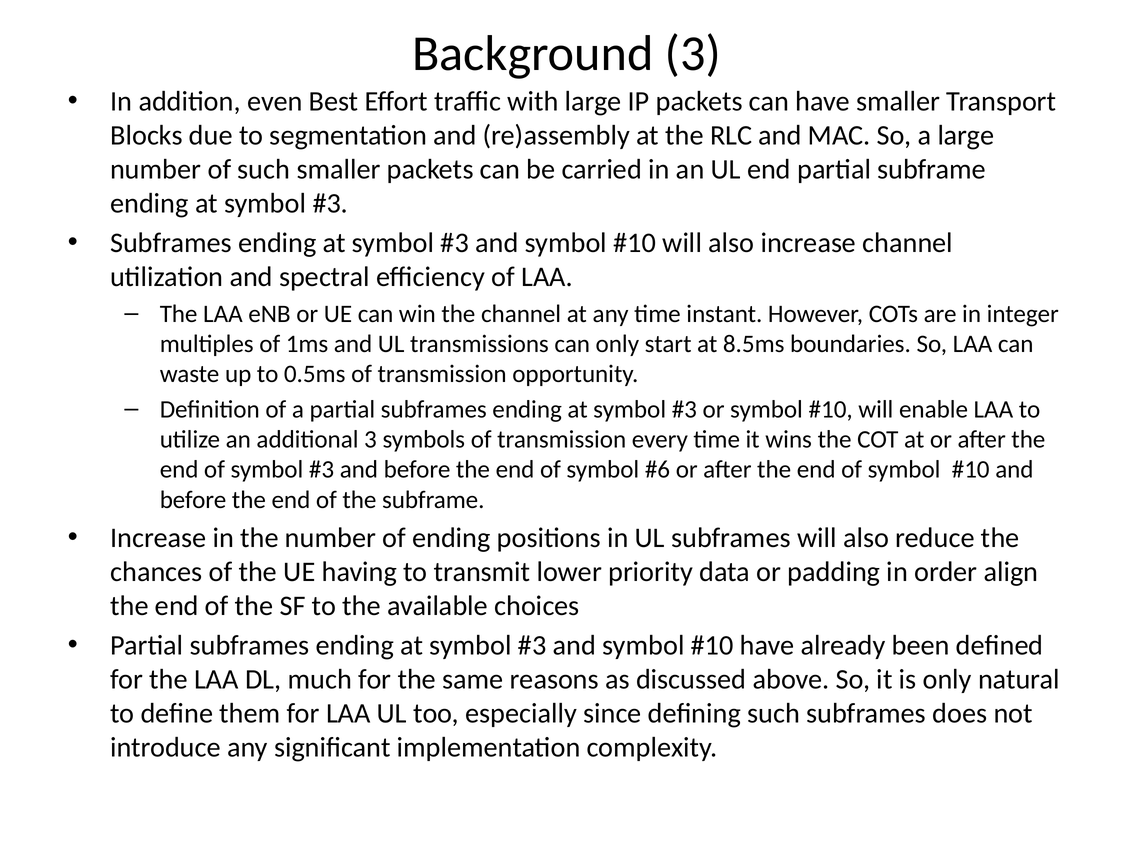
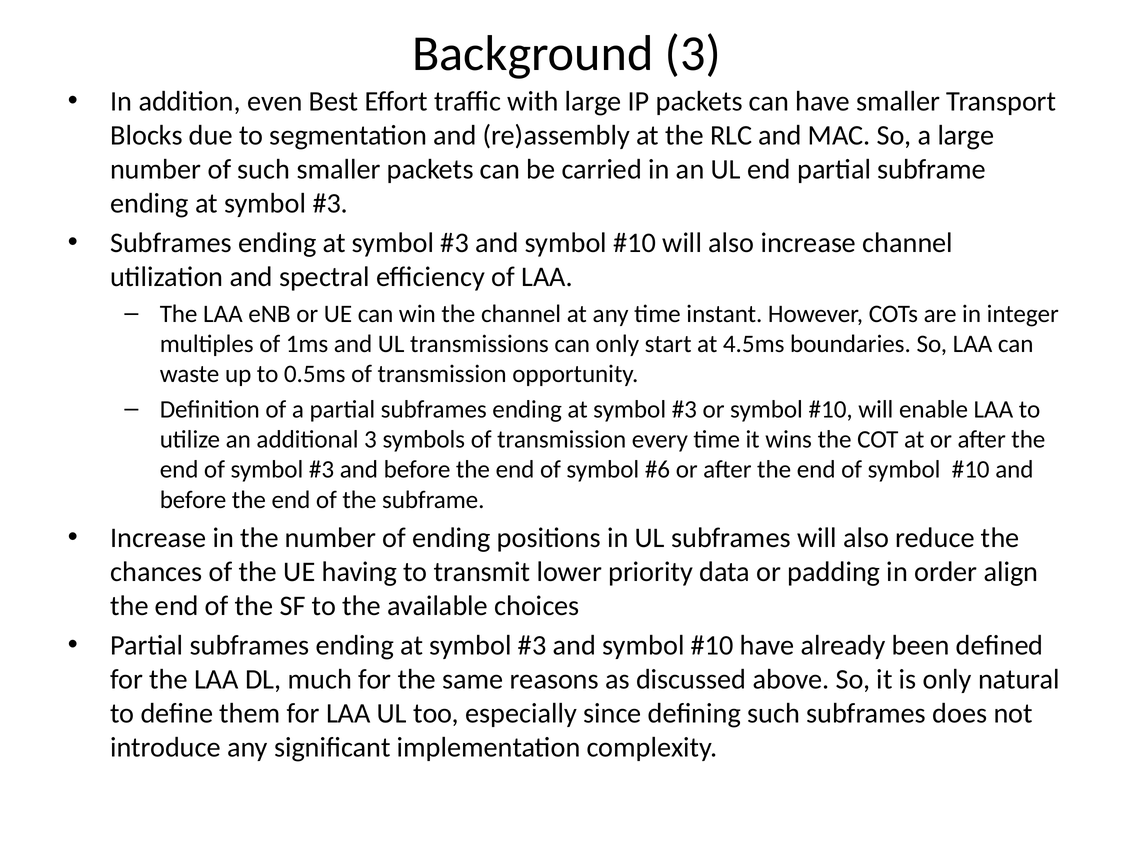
8.5ms: 8.5ms -> 4.5ms (754, 344)
